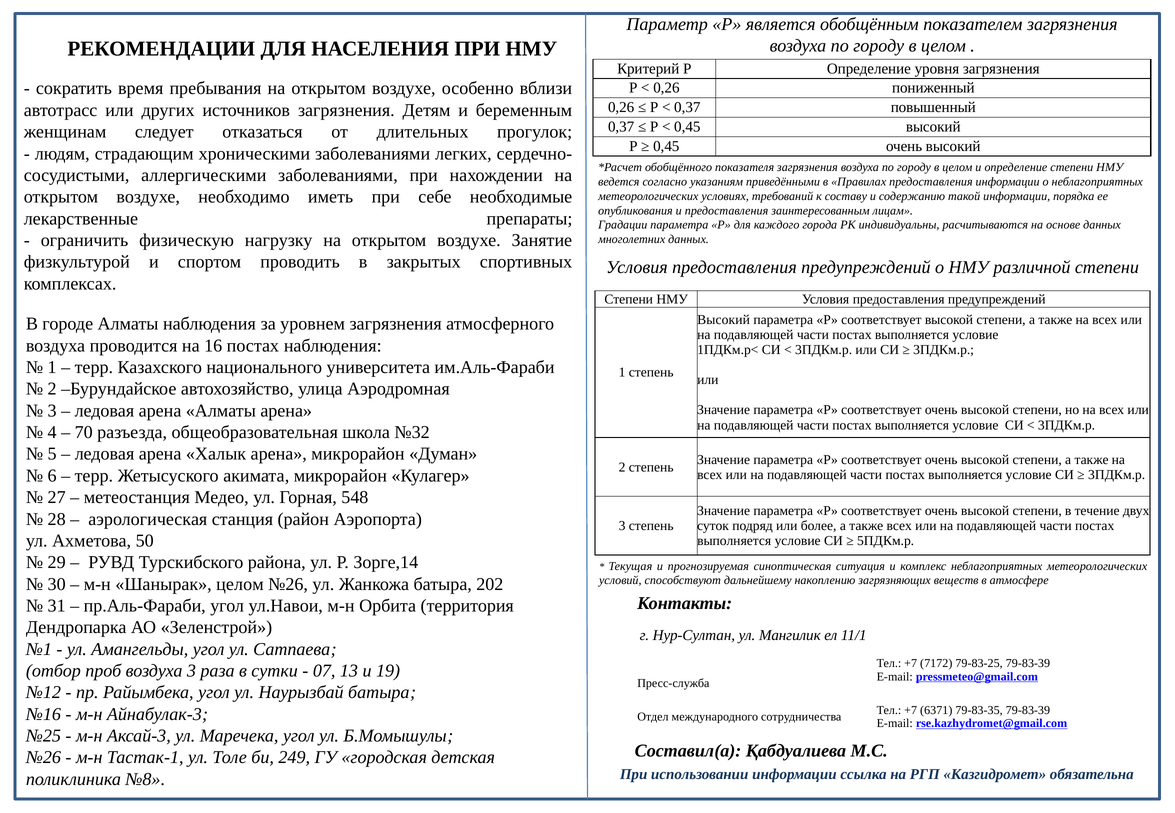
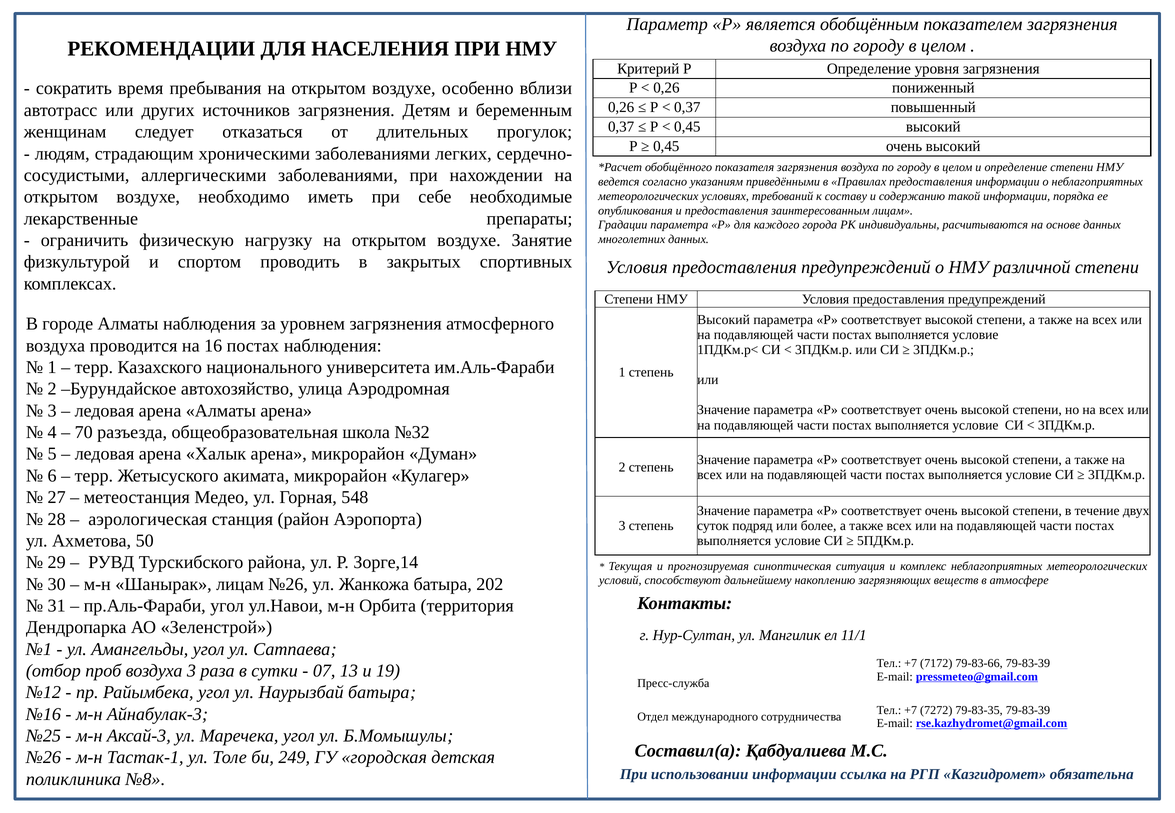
Шанырак целом: целом -> лицам (240, 584)
79-83-25: 79-83-25 -> 79-83-66 (979, 664)
6371: 6371 -> 7272 (936, 711)
